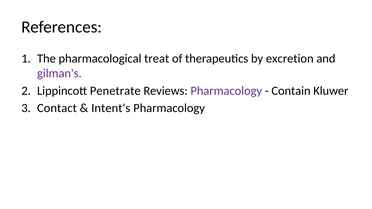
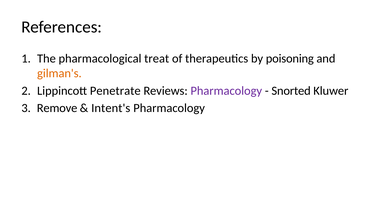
excretion: excretion -> poisoning (290, 59)
gilman's colour: purple -> orange (59, 73)
Contain: Contain -> Snorted (291, 91)
Contact: Contact -> Remove (57, 108)
